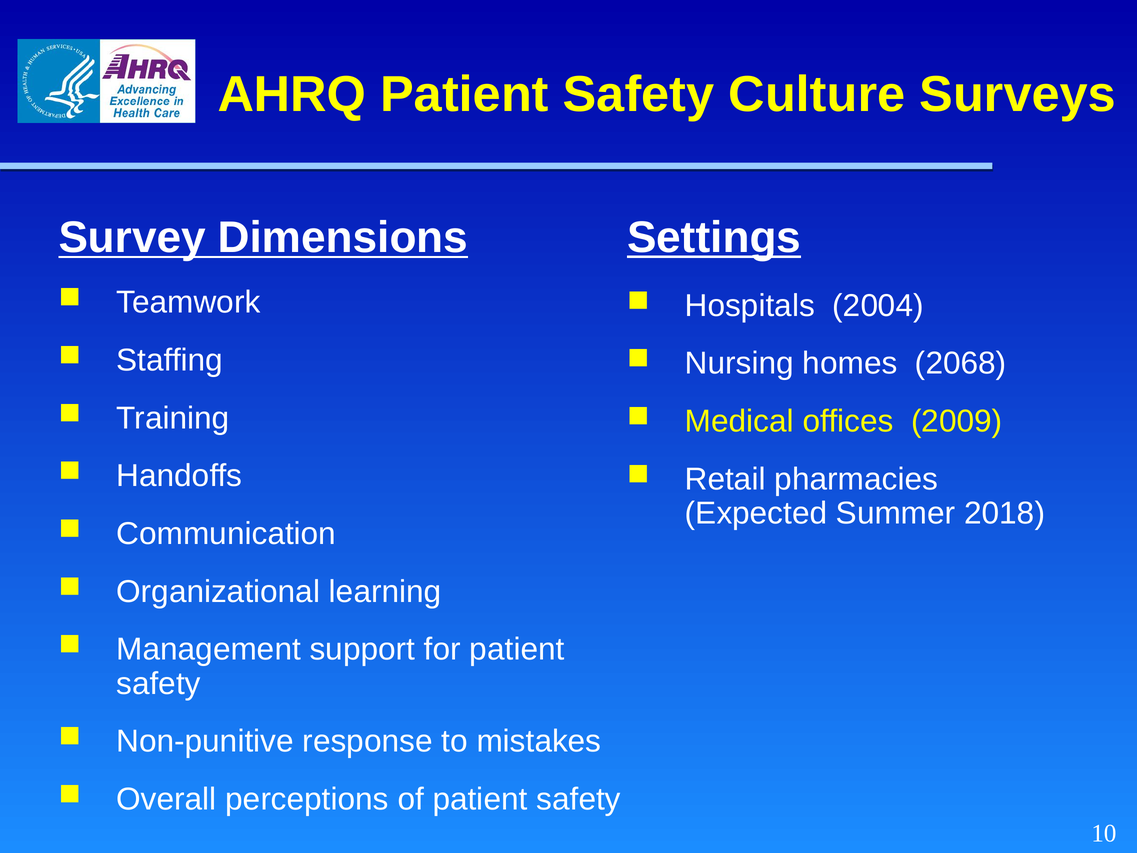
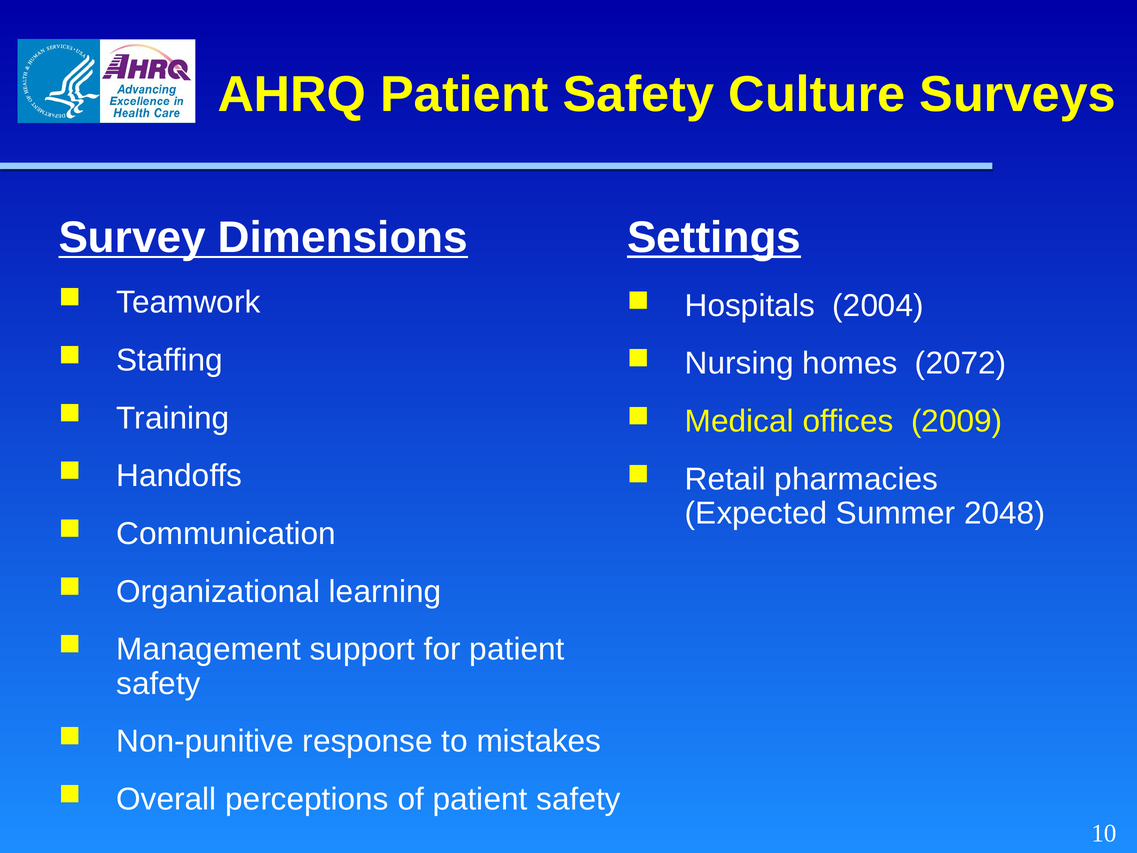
2068: 2068 -> 2072 (961, 363)
2018: 2018 -> 2048 (1005, 513)
